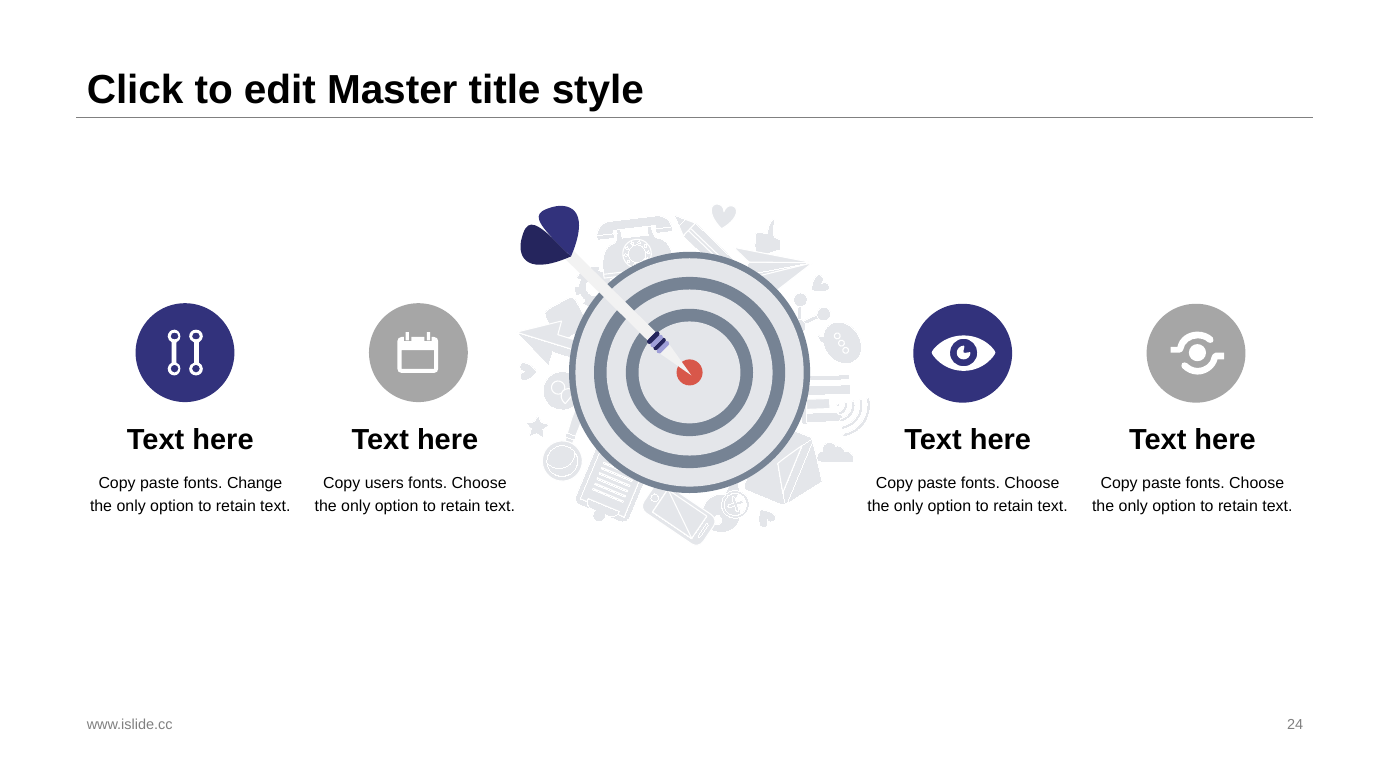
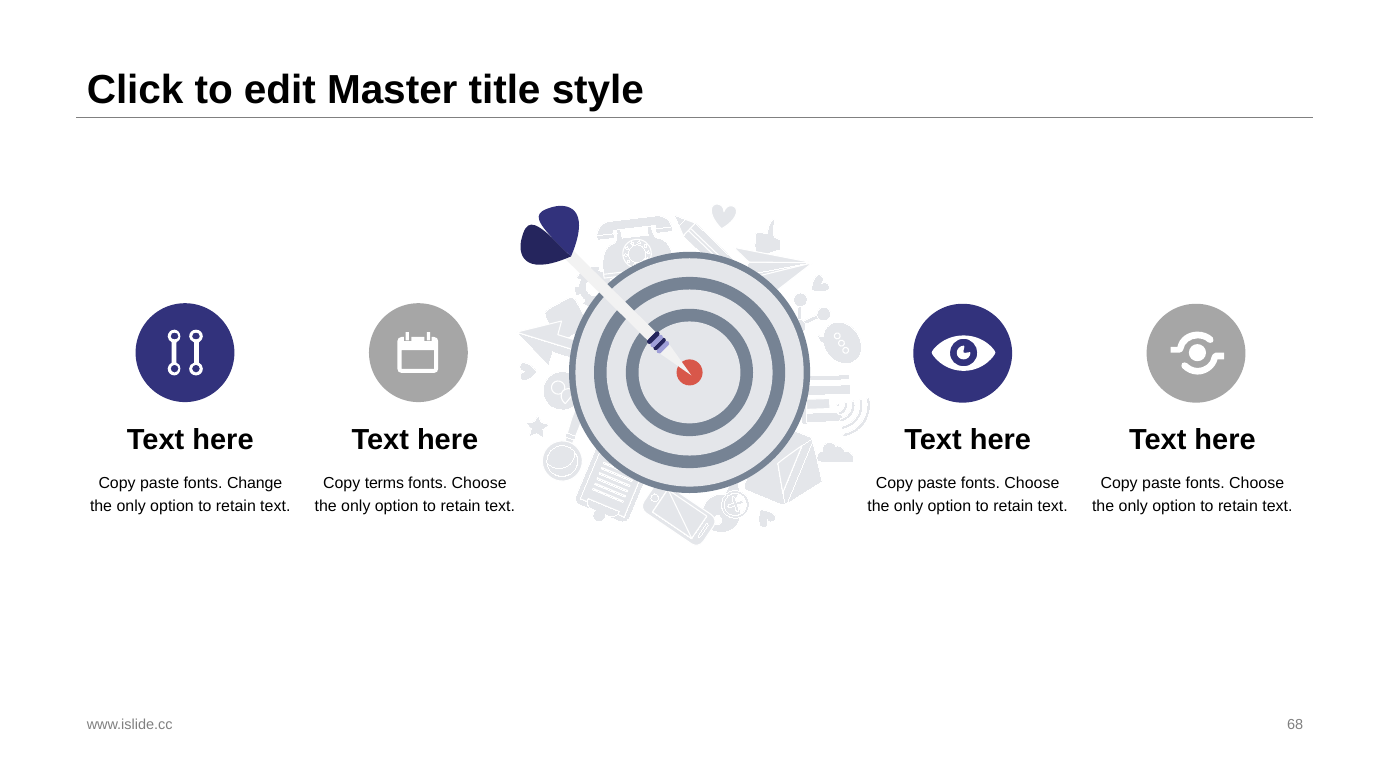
users: users -> terms (384, 484)
24: 24 -> 68 (1295, 724)
